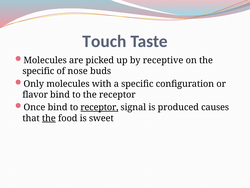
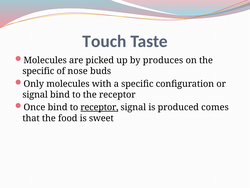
receptive: receptive -> produces (163, 60)
flavor: flavor -> signal (35, 94)
causes: causes -> comes (215, 107)
the underline: present -> none (49, 118)
